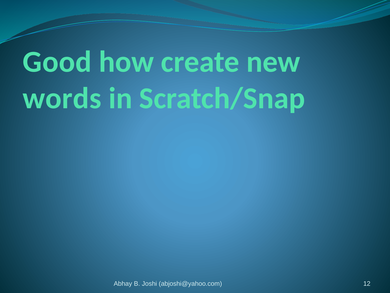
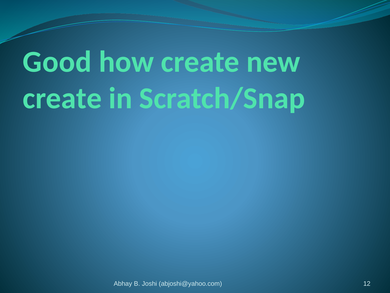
words: words -> create (62, 98)
